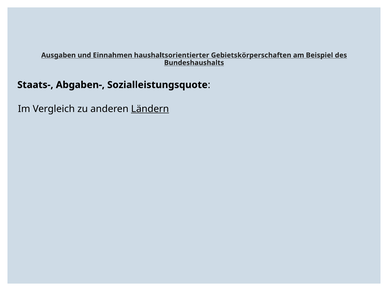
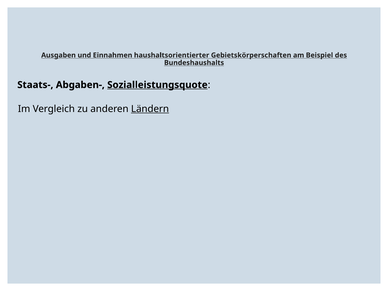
Sozialleistungsquote underline: none -> present (157, 85)
